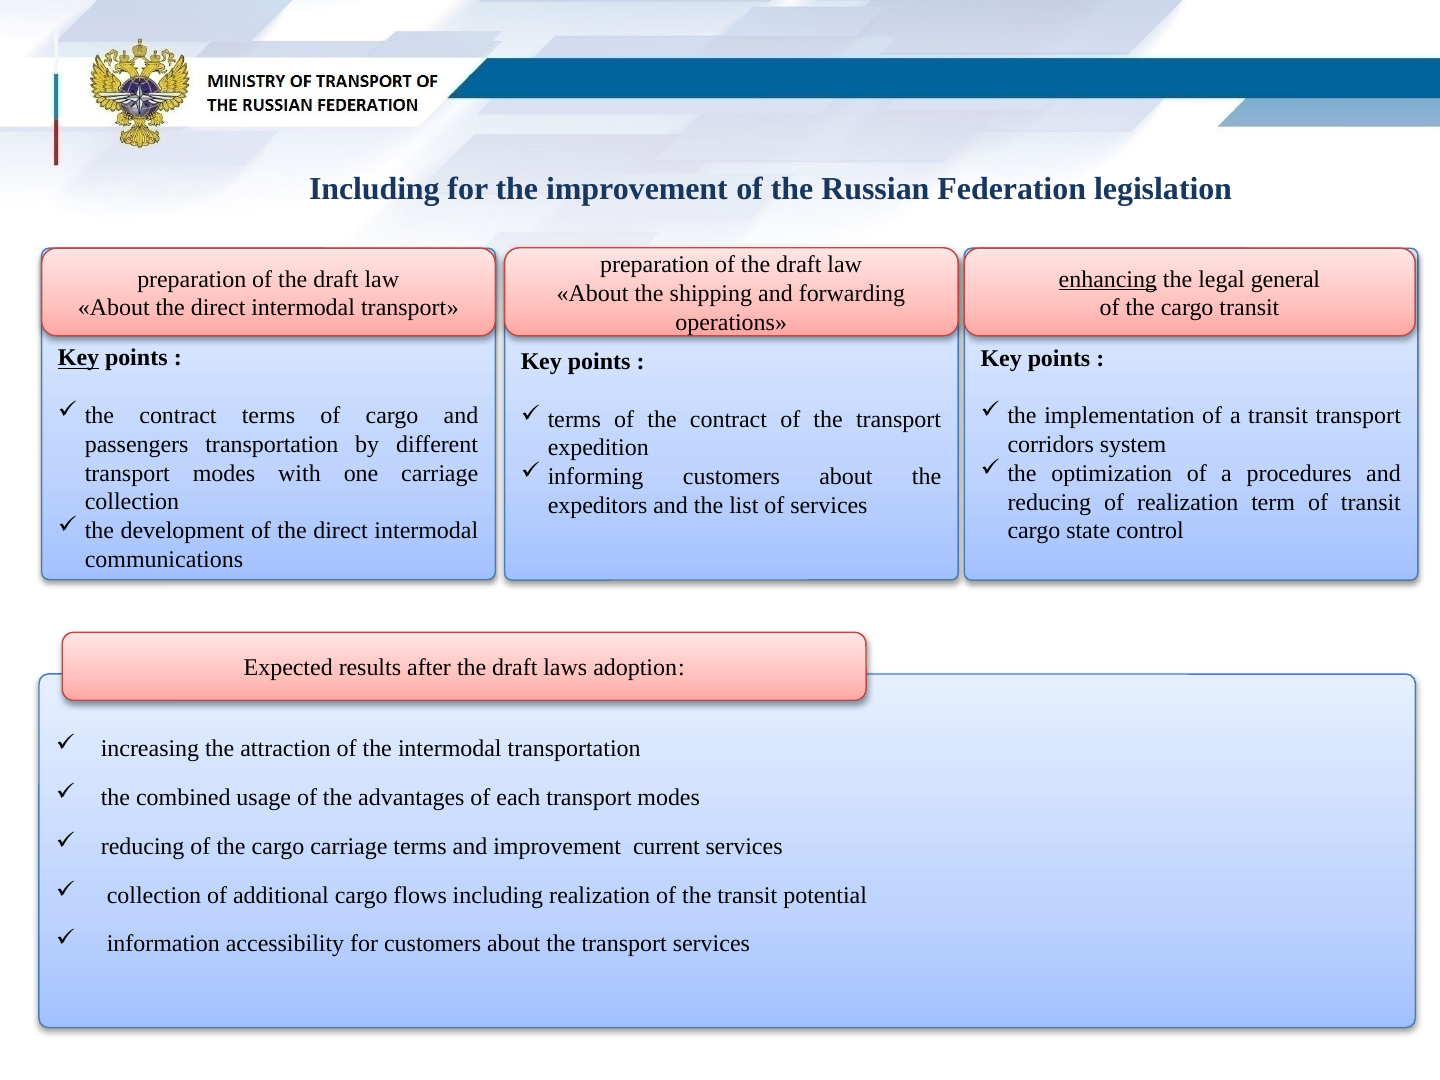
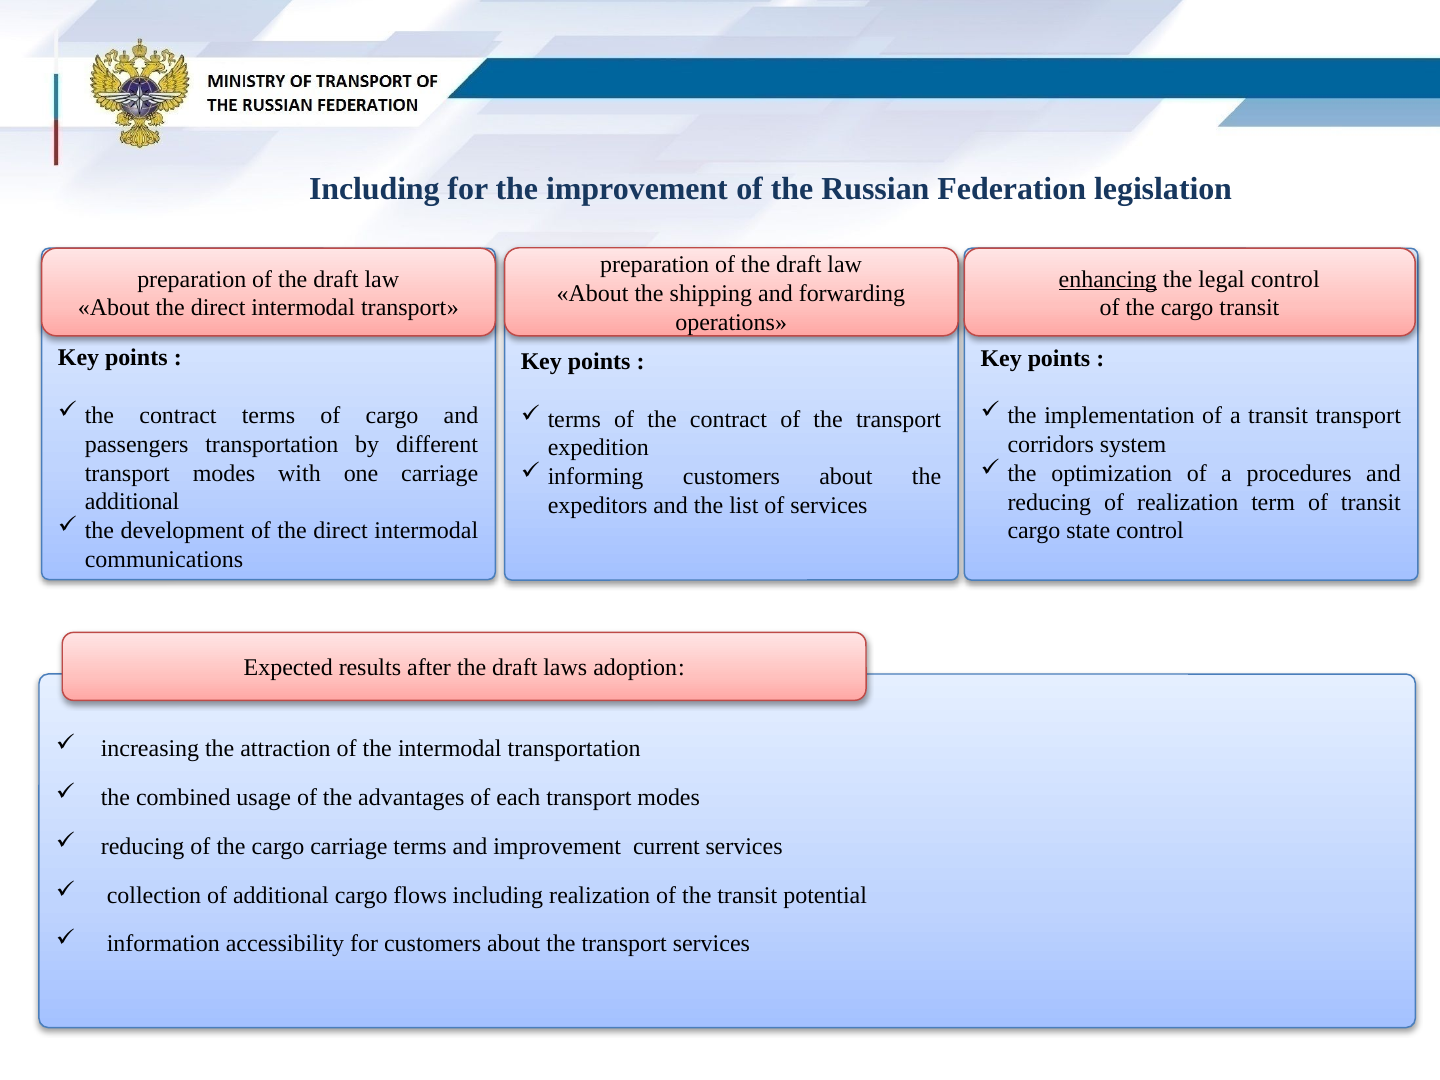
legal general: general -> control (1285, 279)
Key underline: present -> none (78, 358)
collection: collection -> additional (132, 502)
